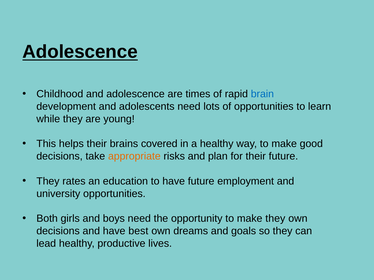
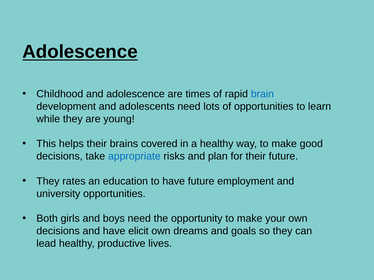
appropriate colour: orange -> blue (134, 157)
make they: they -> your (275, 219)
best: best -> elicit (138, 231)
